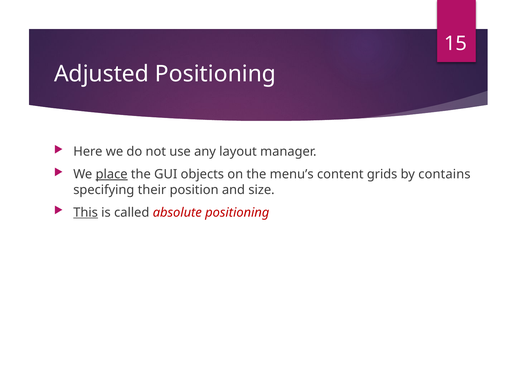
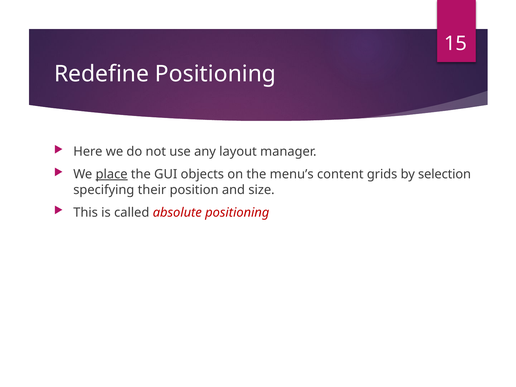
Adjusted: Adjusted -> Redefine (102, 74)
contains: contains -> selection (445, 174)
This underline: present -> none (86, 212)
